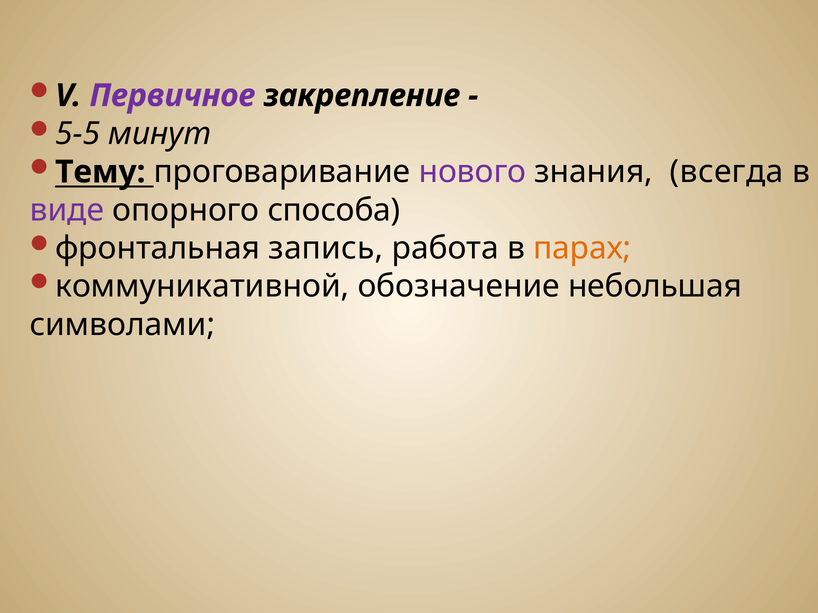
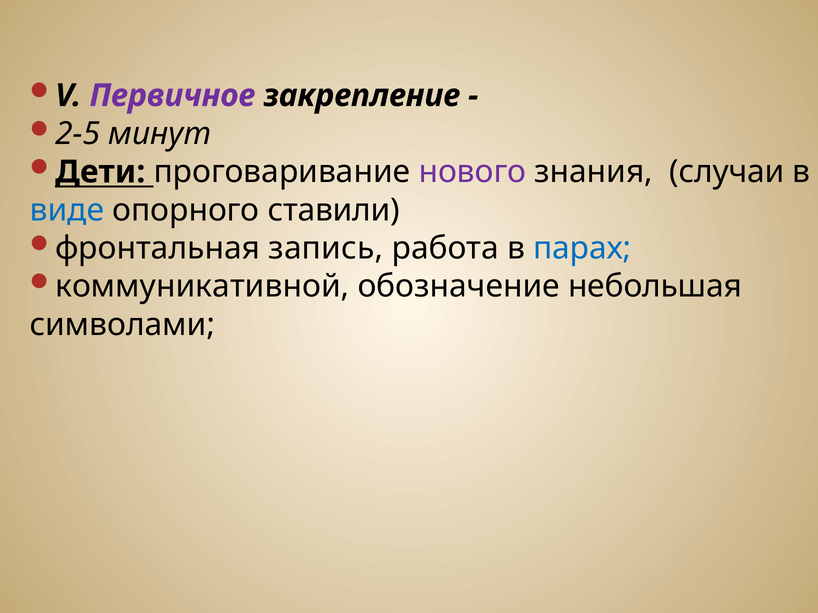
5-5: 5-5 -> 2-5 (78, 134)
Тему: Тему -> Дети (100, 172)
всегда: всегда -> случаи (727, 172)
виде colour: purple -> blue (67, 210)
способа: способа -> ставили (334, 210)
парах colour: orange -> blue (582, 248)
